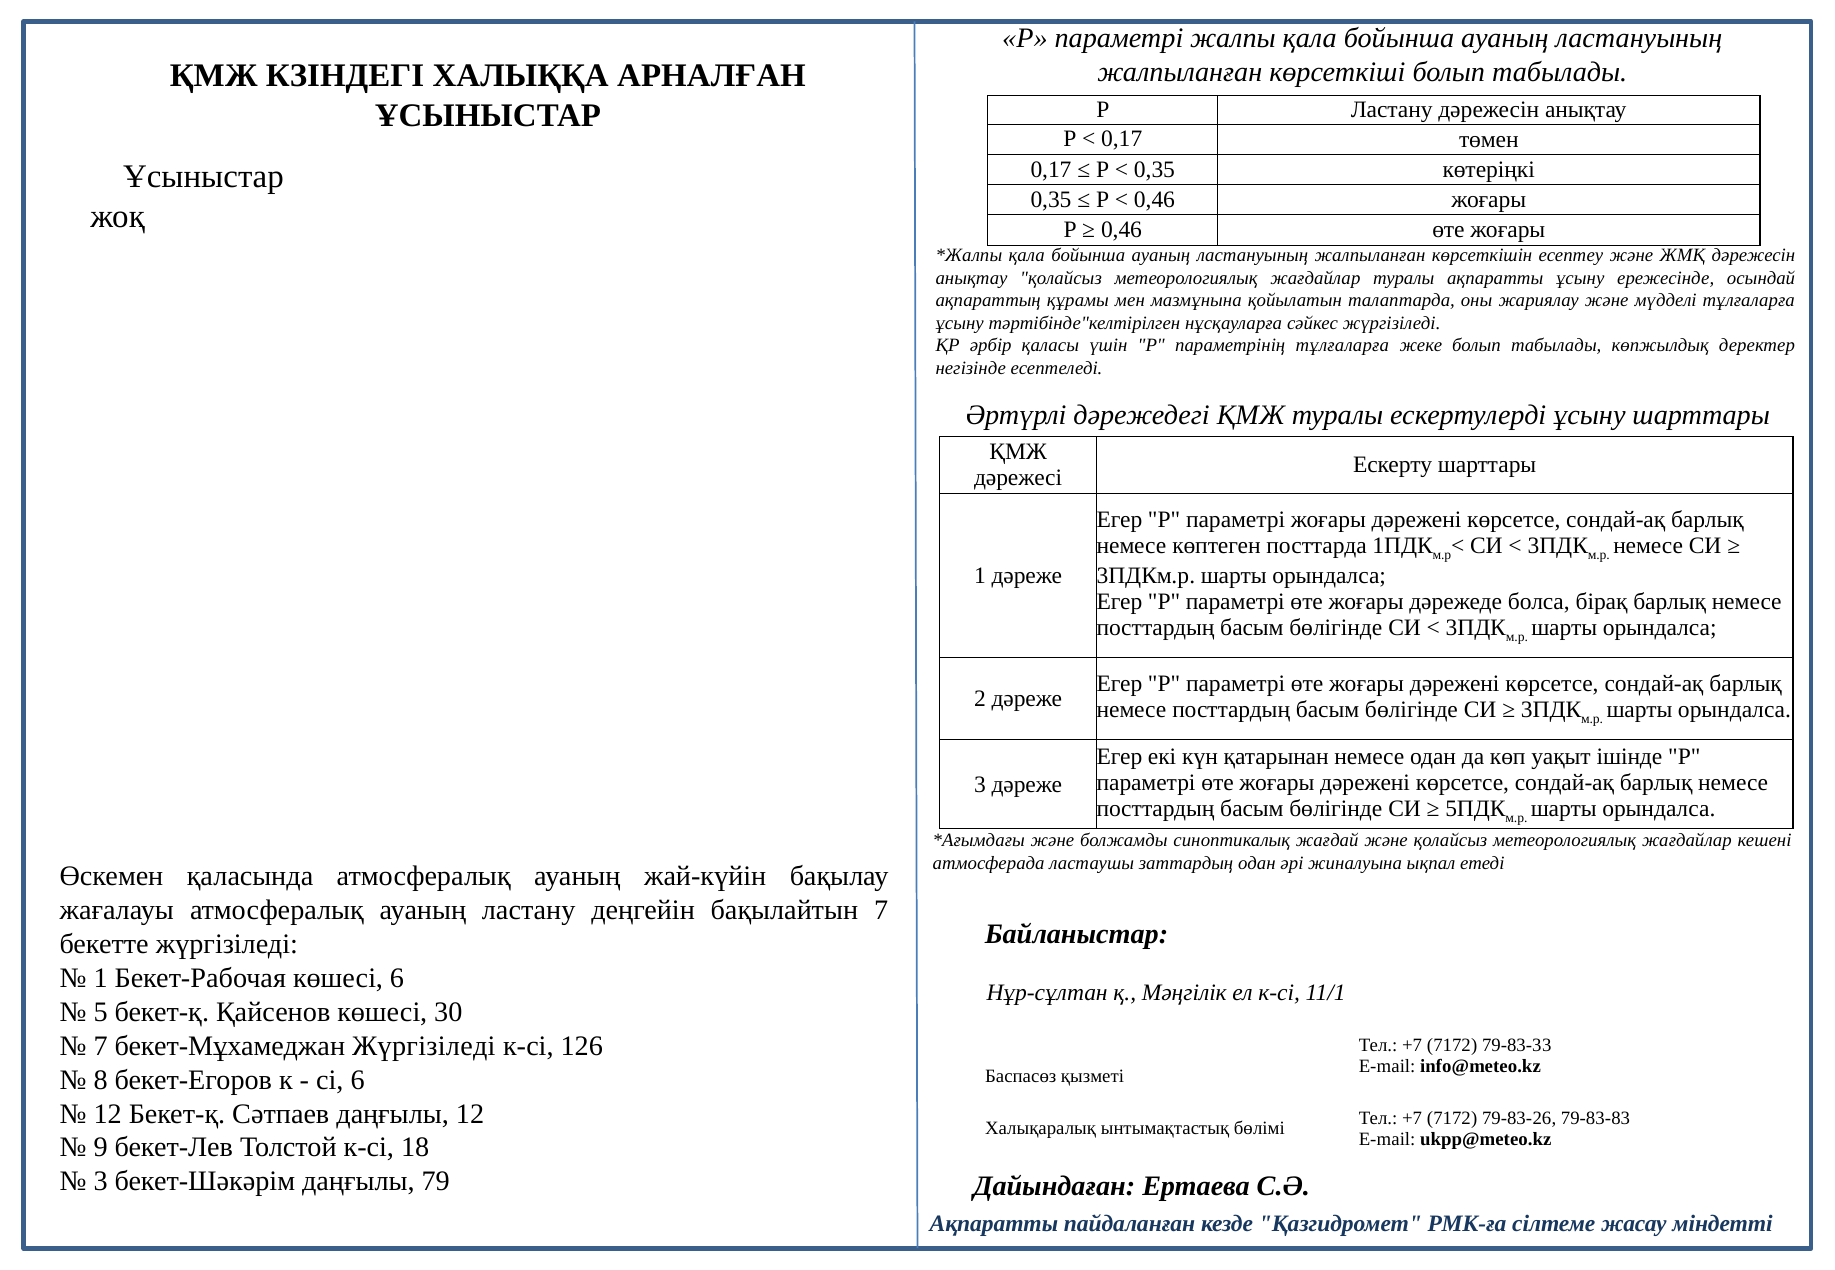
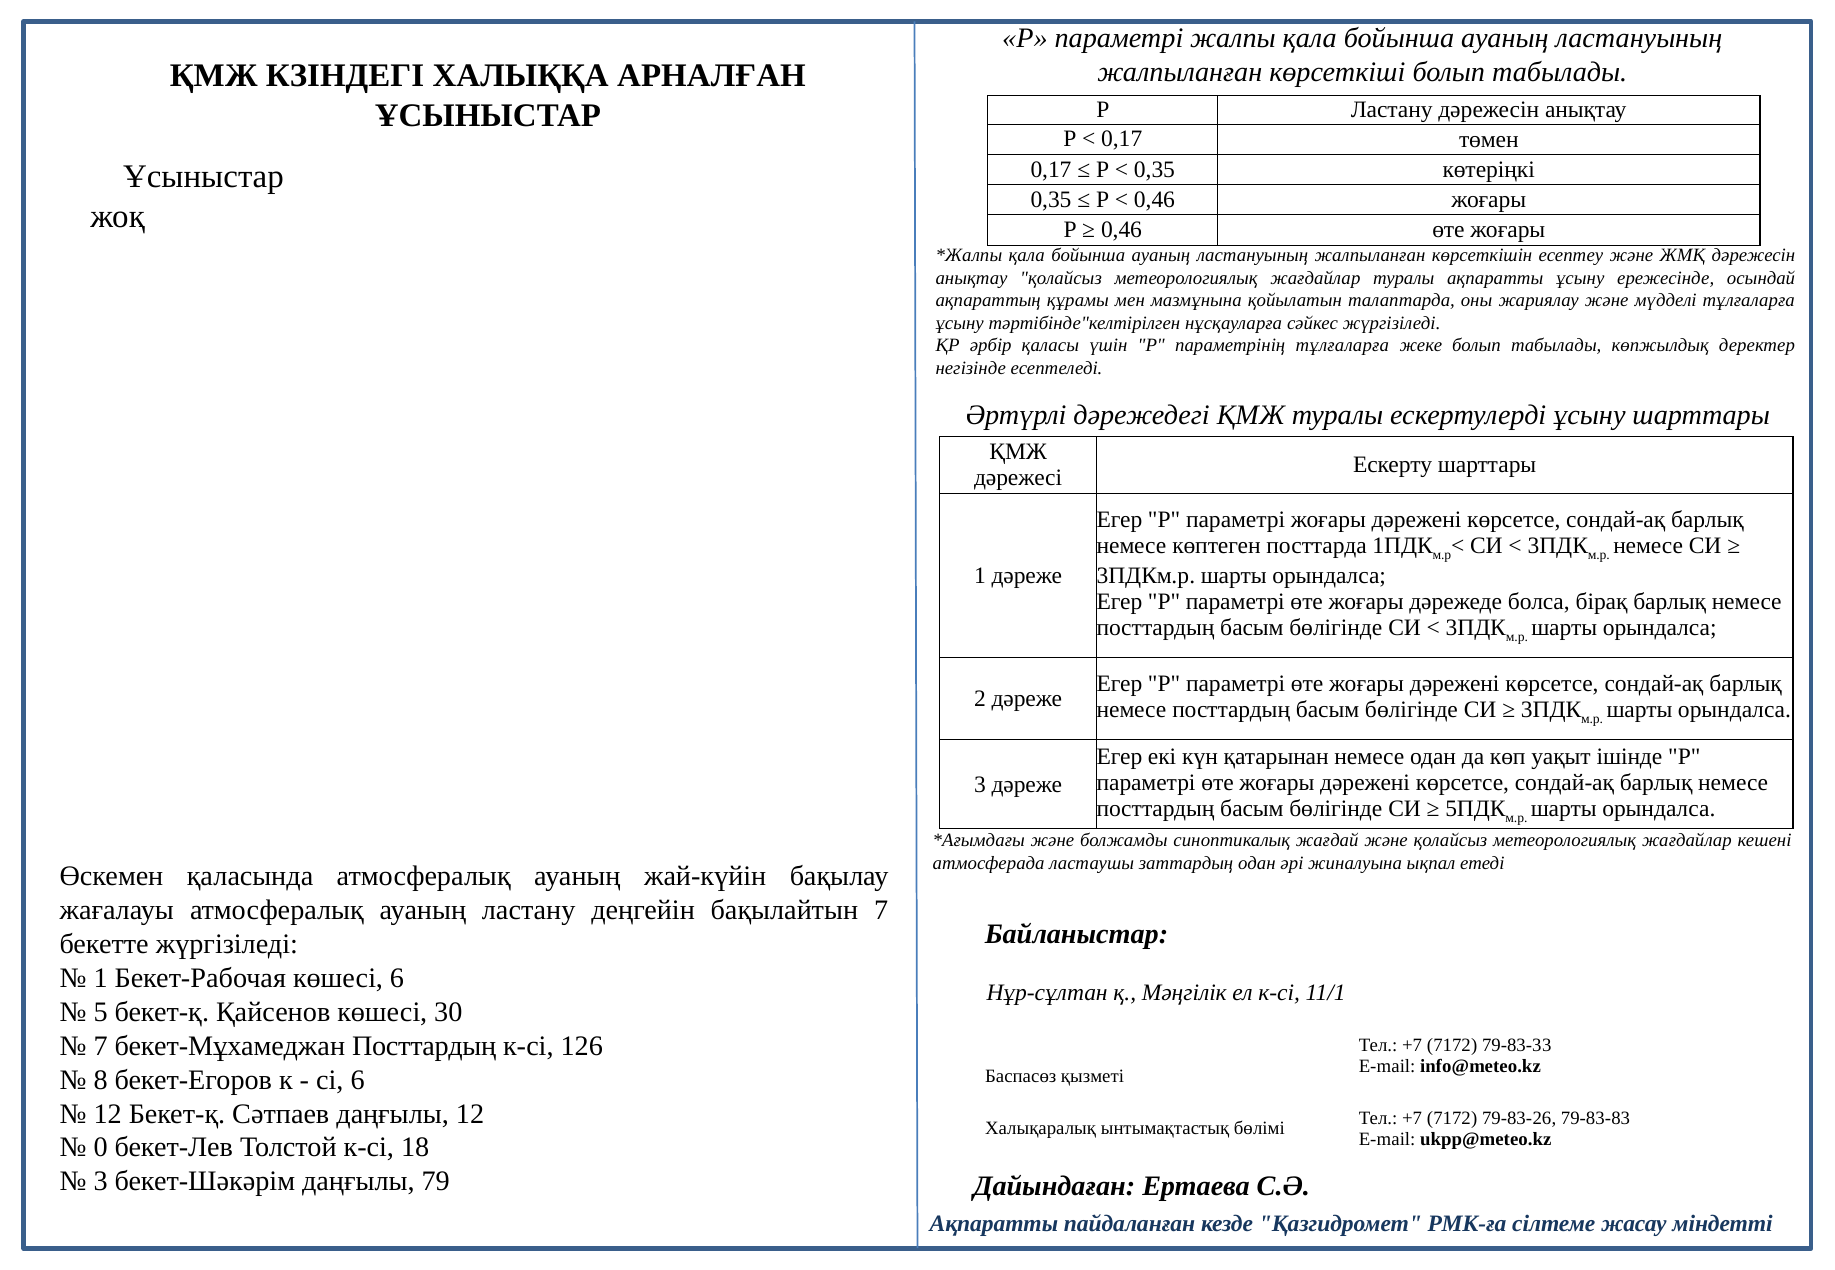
бекет-Мұхамеджан Жүргізіледі: Жүргізіледі -> Посттардың (424, 1046)
9: 9 -> 0 (101, 1148)
